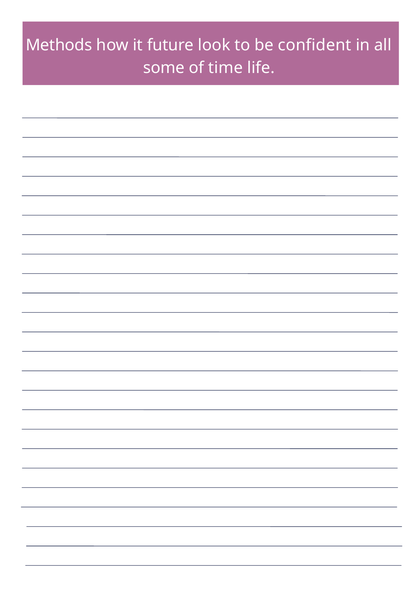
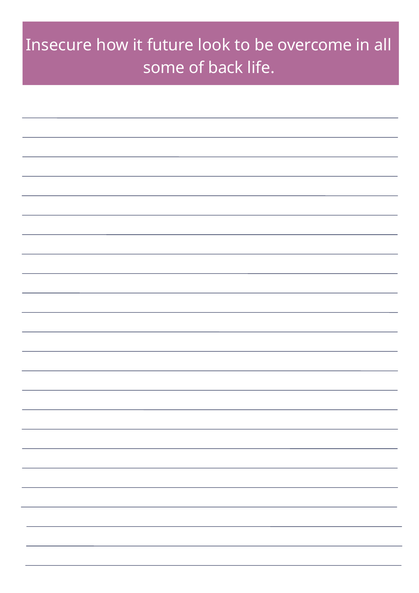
Methods: Methods -> Insecure (59, 45)
confident: confident -> overcome (315, 45)
time: time -> back (226, 68)
